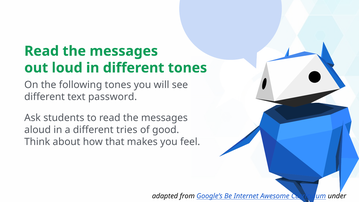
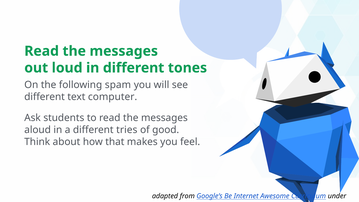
following tones: tones -> spam (118, 85)
password: password -> computer (113, 97)
